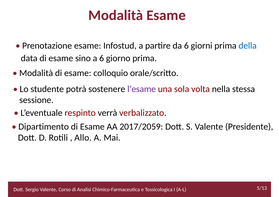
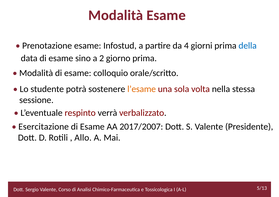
da 6: 6 -> 4 (186, 46)
a 6: 6 -> 2 (102, 58)
l’esame colour: purple -> orange (142, 89)
Dipartimento: Dipartimento -> Esercitazione (44, 127)
2017/2059: 2017/2059 -> 2017/2007 (141, 127)
